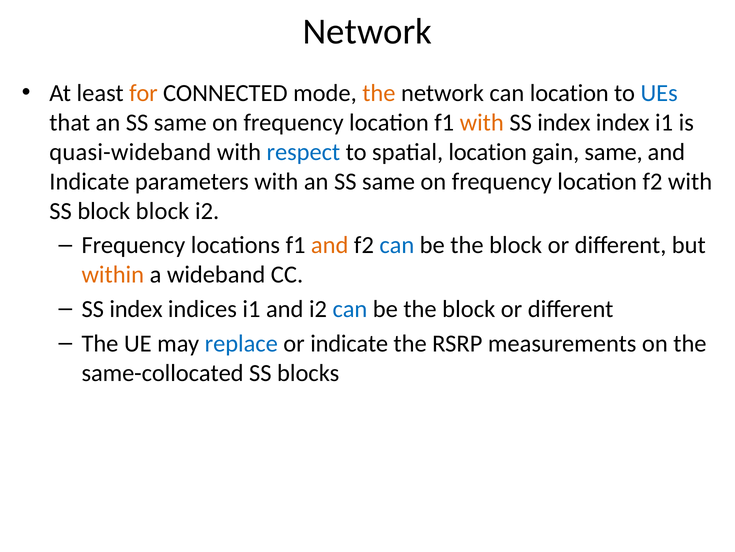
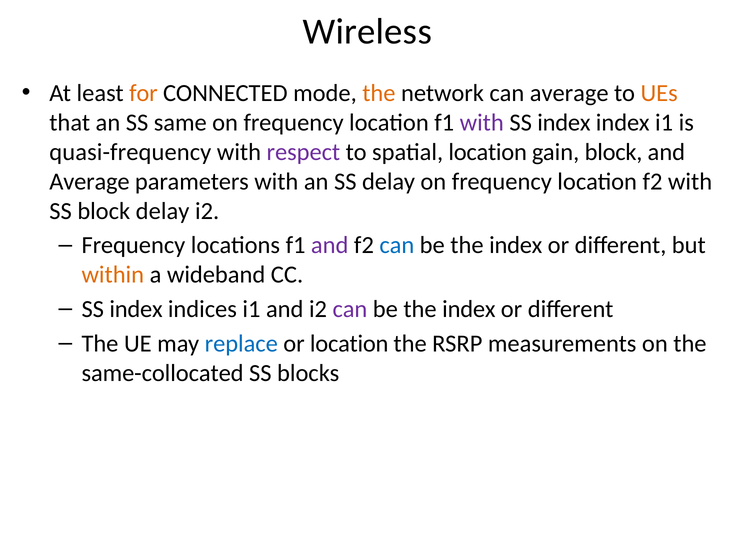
Network: Network -> Wireless (367, 32)
can location: location -> average (569, 93)
UEs colour: blue -> orange (659, 93)
with colour: orange -> purple (482, 123)
quasi-wideband: quasi-wideband -> quasi-frequency (130, 152)
respect colour: blue -> purple (303, 152)
gain same: same -> block (614, 152)
Indicate: Indicate -> Average (89, 181)
with an SS same: same -> delay (389, 181)
block block: block -> delay (163, 211)
and colour: orange -> purple (330, 245)
block: block -> index (516, 245)
can colour: blue -> purple (350, 309)
block: block -> index (469, 309)
or indicate: indicate -> location (349, 343)
